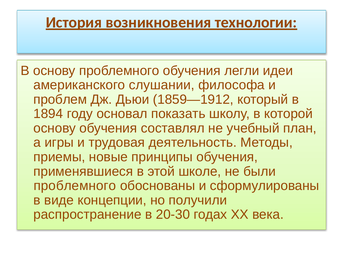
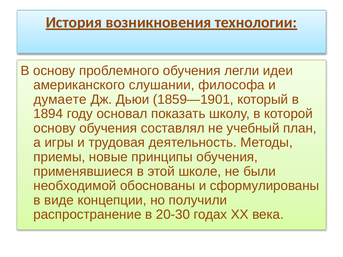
проблем: проблем -> думаете (60, 99)
1859—1912: 1859—1912 -> 1859—1901 (193, 99)
проблемного: проблемного -> необходимой (75, 186)
